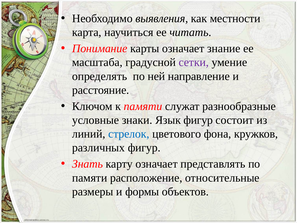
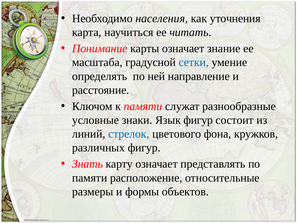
выявления: выявления -> населения (162, 18)
местности: местности -> уточнения (235, 18)
сетки colour: purple -> blue (194, 62)
